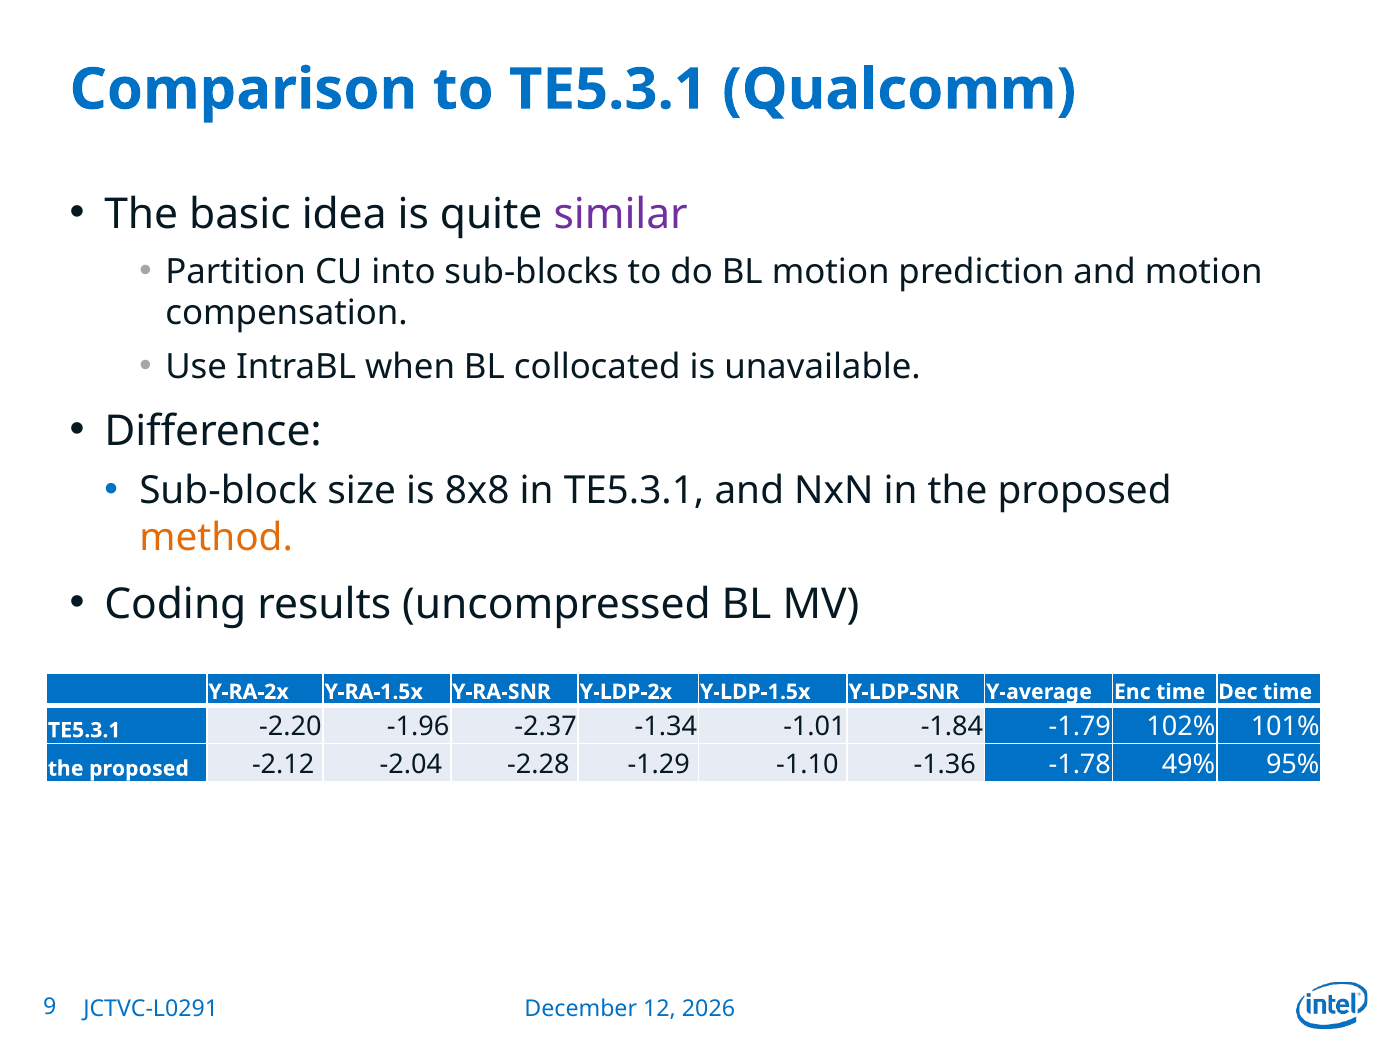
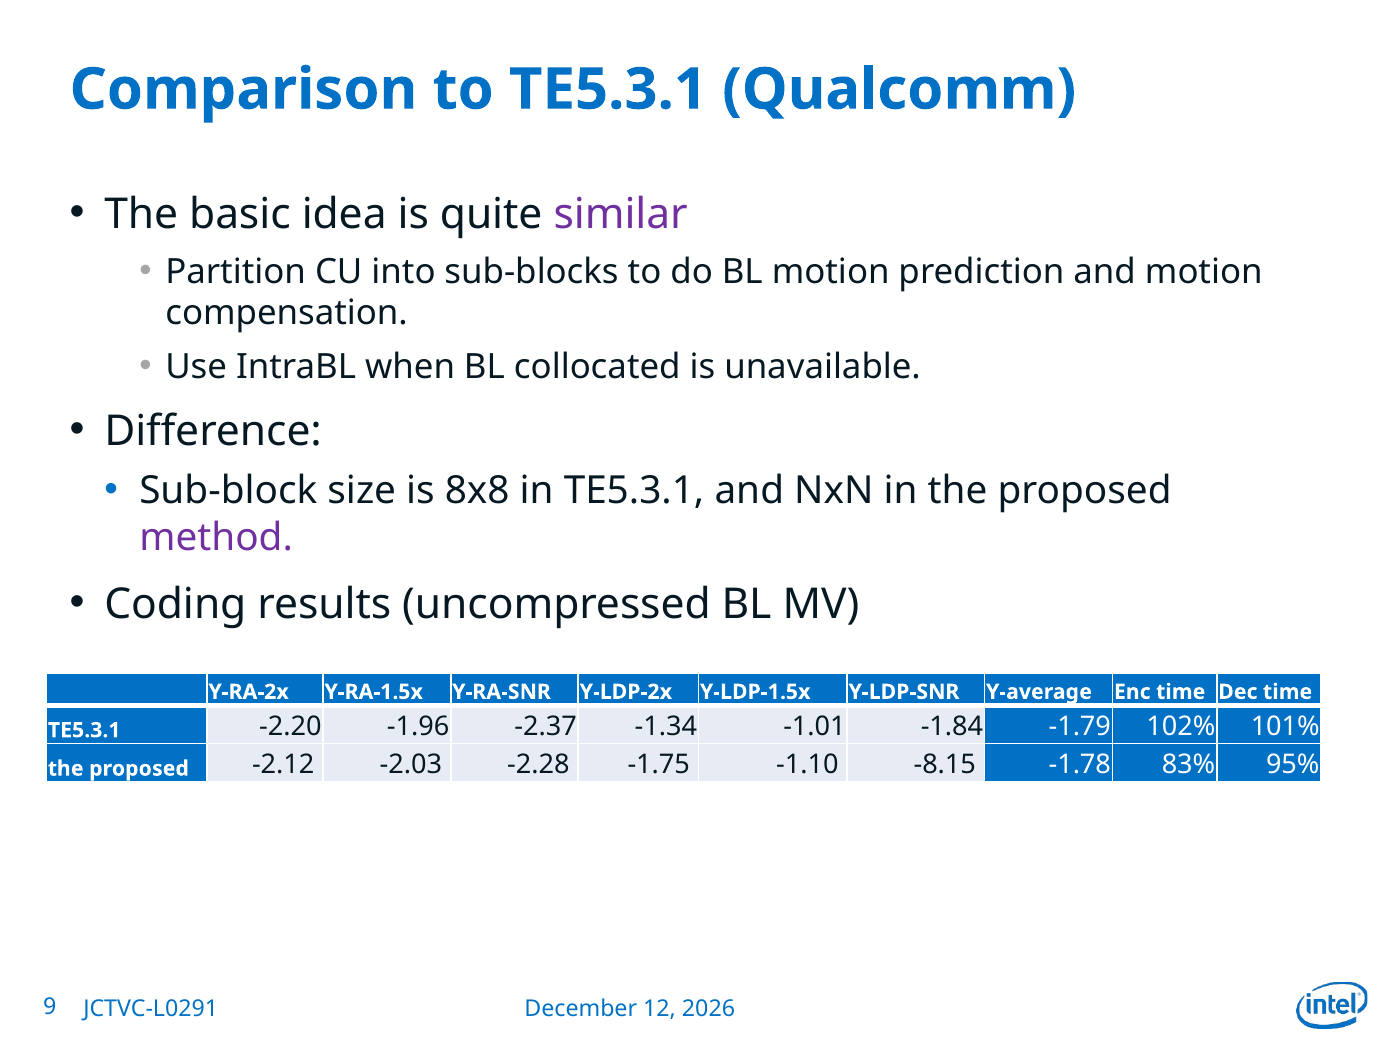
method colour: orange -> purple (216, 538)
-2.04: -2.04 -> -2.03 (411, 766)
-1.29: -1.29 -> -1.75 (659, 766)
-1.36: -1.36 -> -8.15 (945, 766)
49%: 49% -> 83% (1188, 766)
